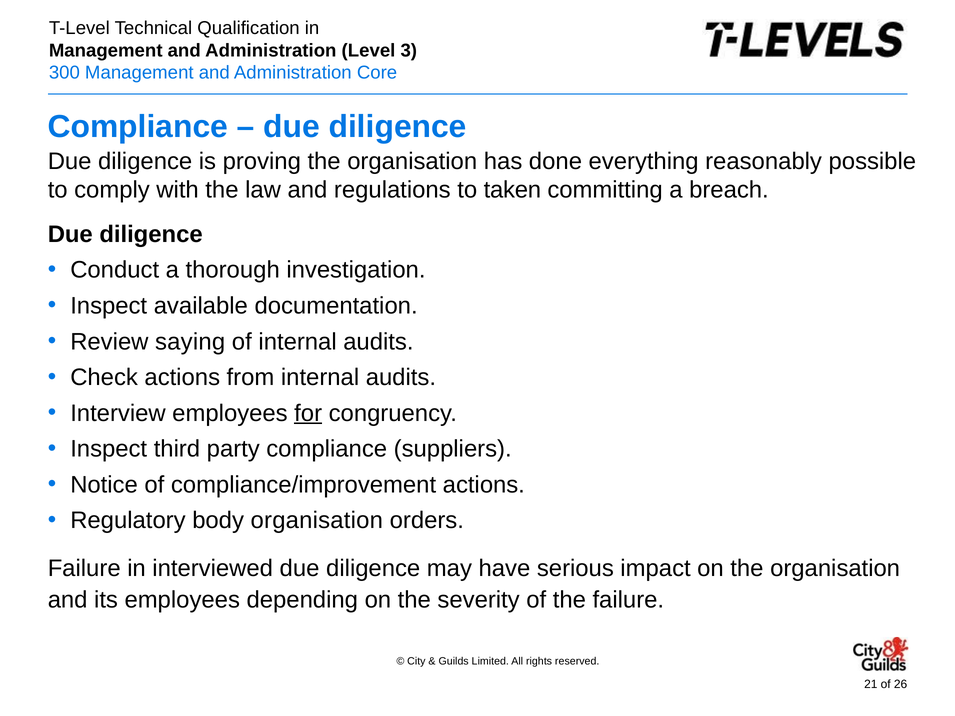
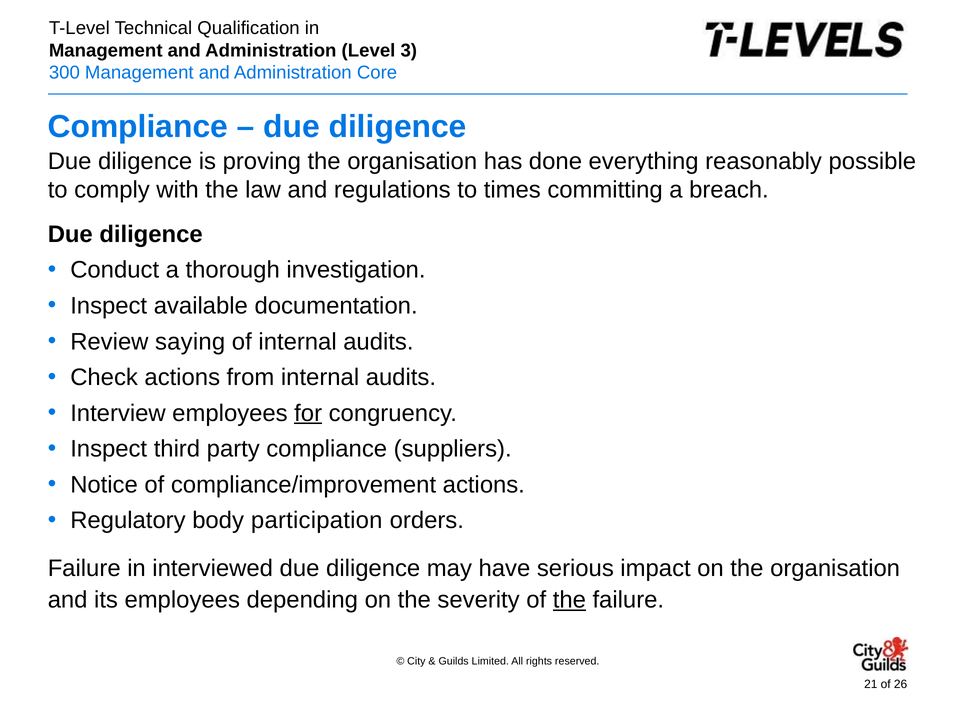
taken: taken -> times (512, 190)
body organisation: organisation -> participation (317, 521)
the underline: none -> present (569, 600)
